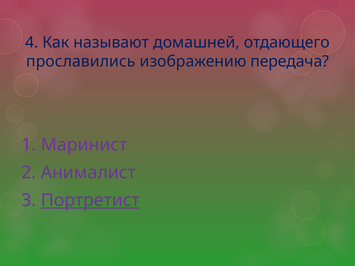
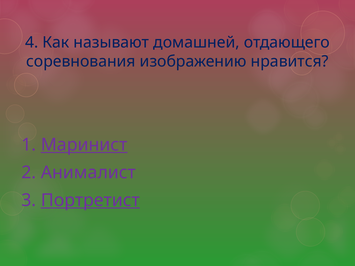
прославились: прославились -> соревнования (81, 62)
передача: передача -> нравится (290, 62)
Маринист underline: none -> present (84, 145)
